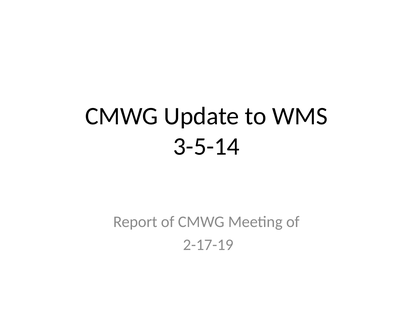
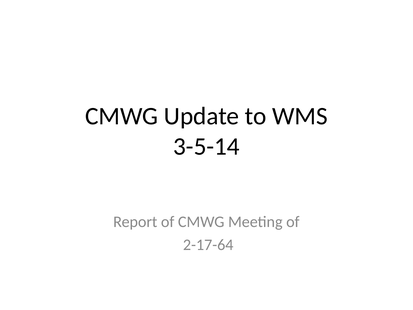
2-17-19: 2-17-19 -> 2-17-64 (208, 245)
